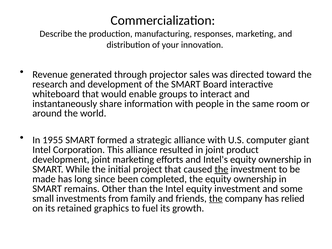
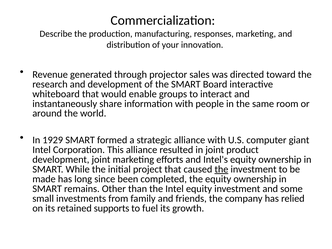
1955: 1955 -> 1929 (53, 140)
the underline: present -> none (216, 198)
graphics: graphics -> supports (112, 208)
